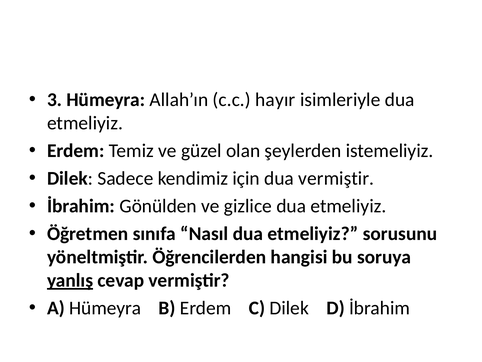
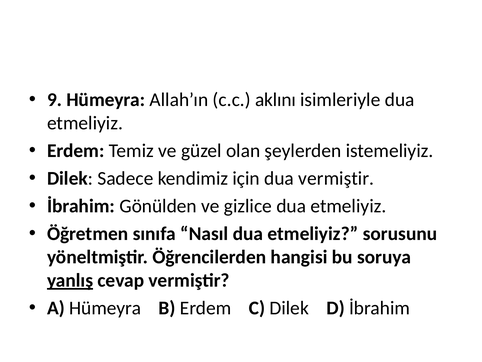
3: 3 -> 9 (54, 100)
hayır: hayır -> aklını (275, 100)
